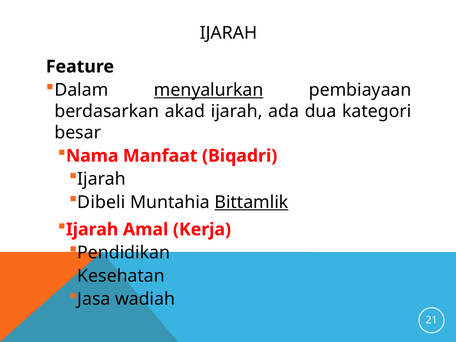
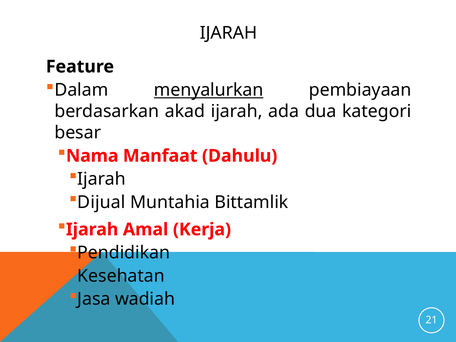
Biqadri: Biqadri -> Dahulu (240, 156)
Dibeli: Dibeli -> Dijual (101, 202)
Bittamlik underline: present -> none (251, 202)
